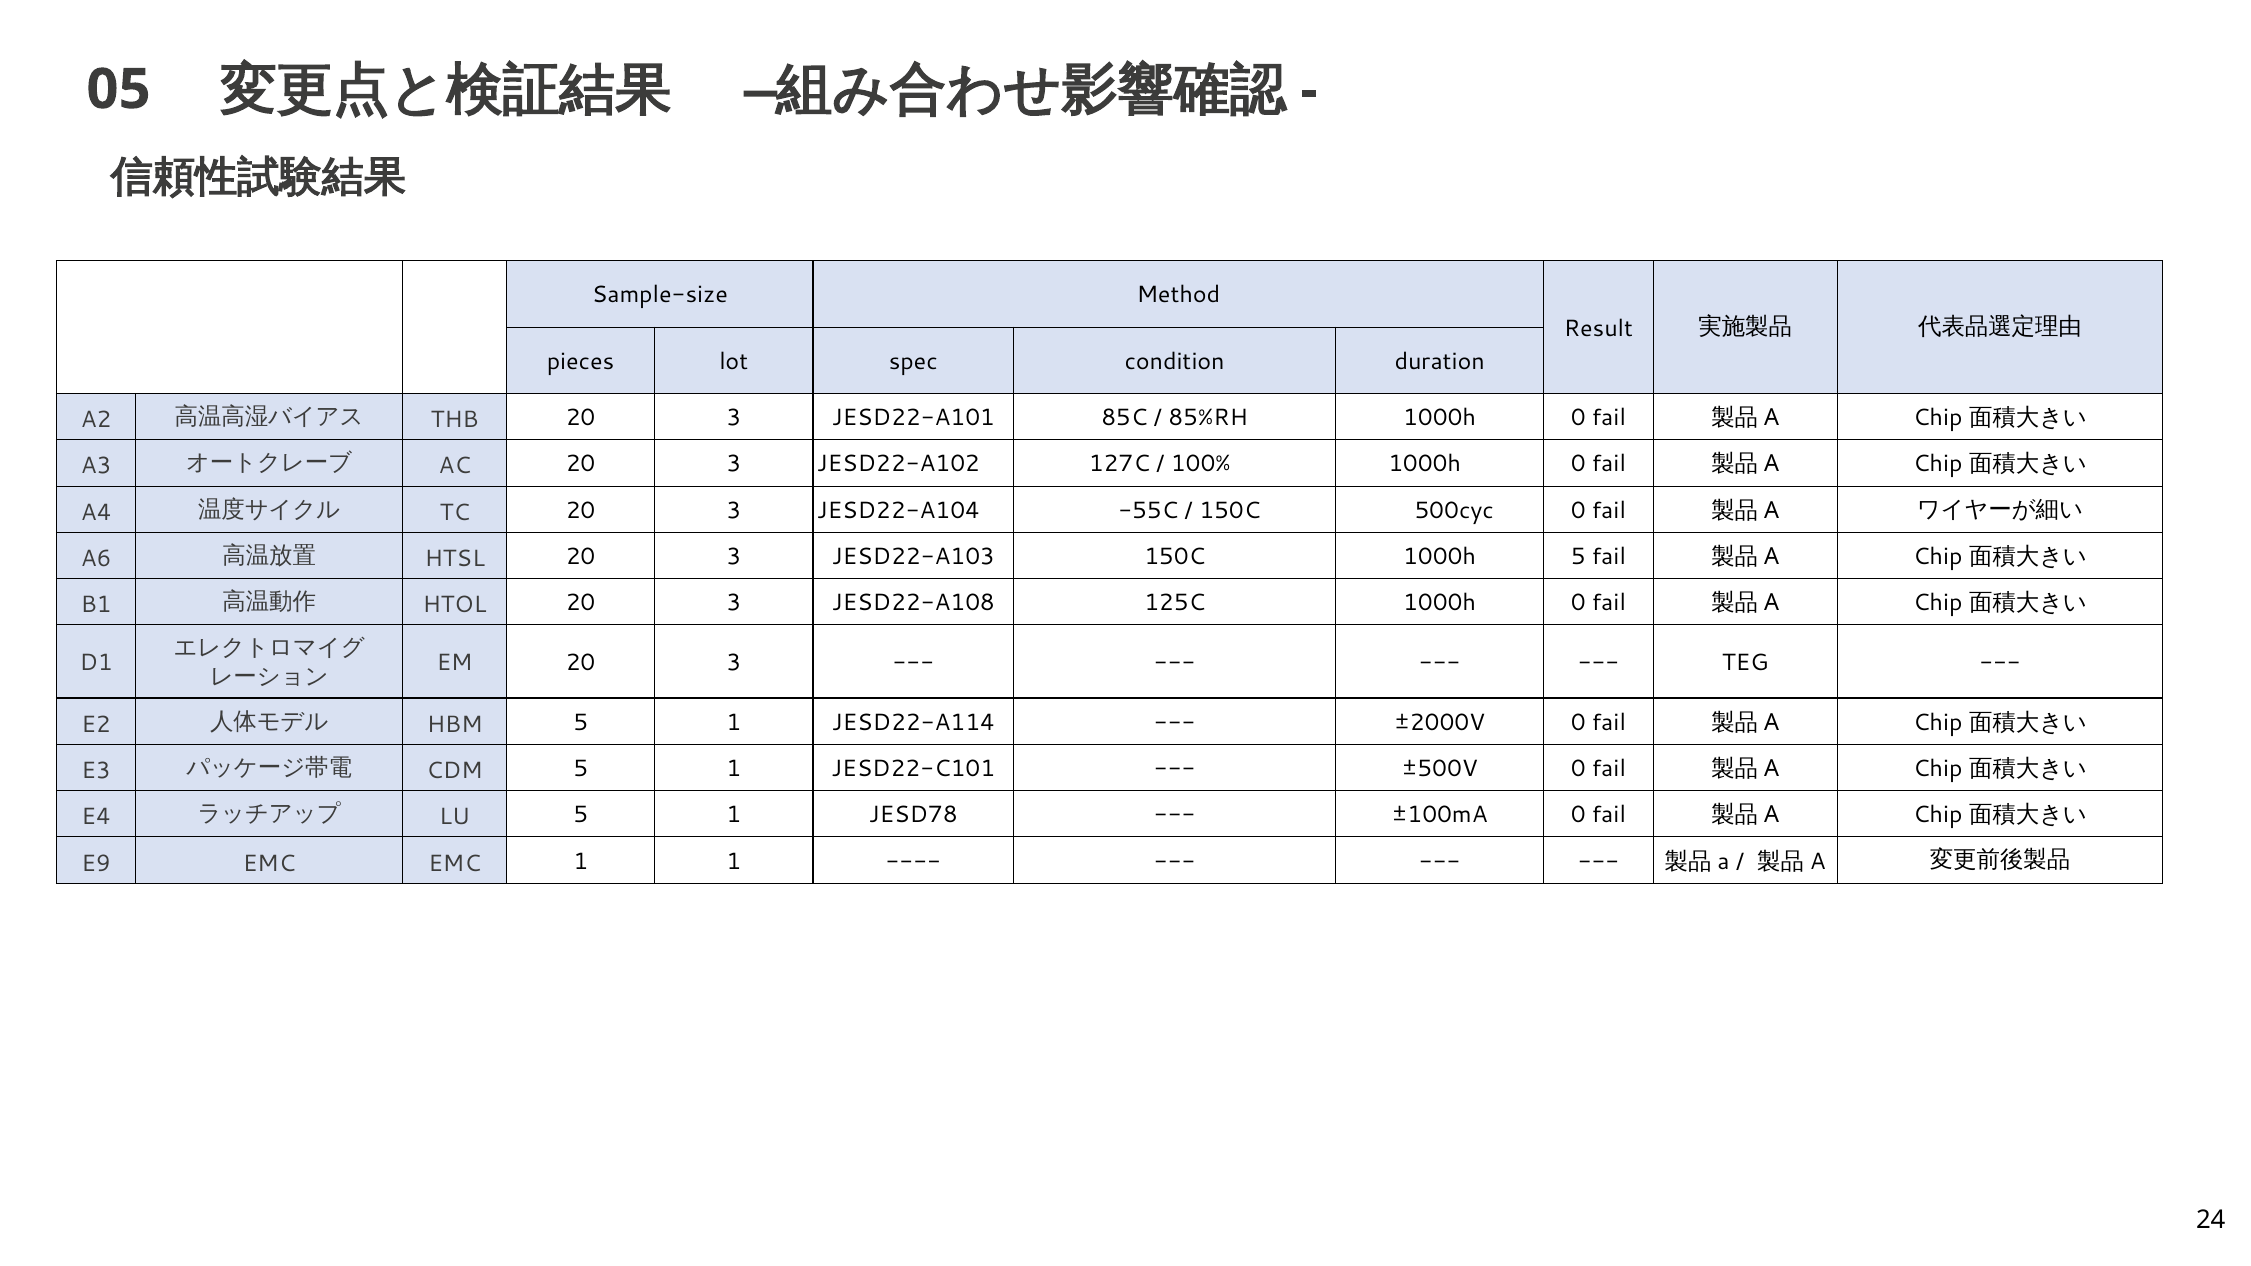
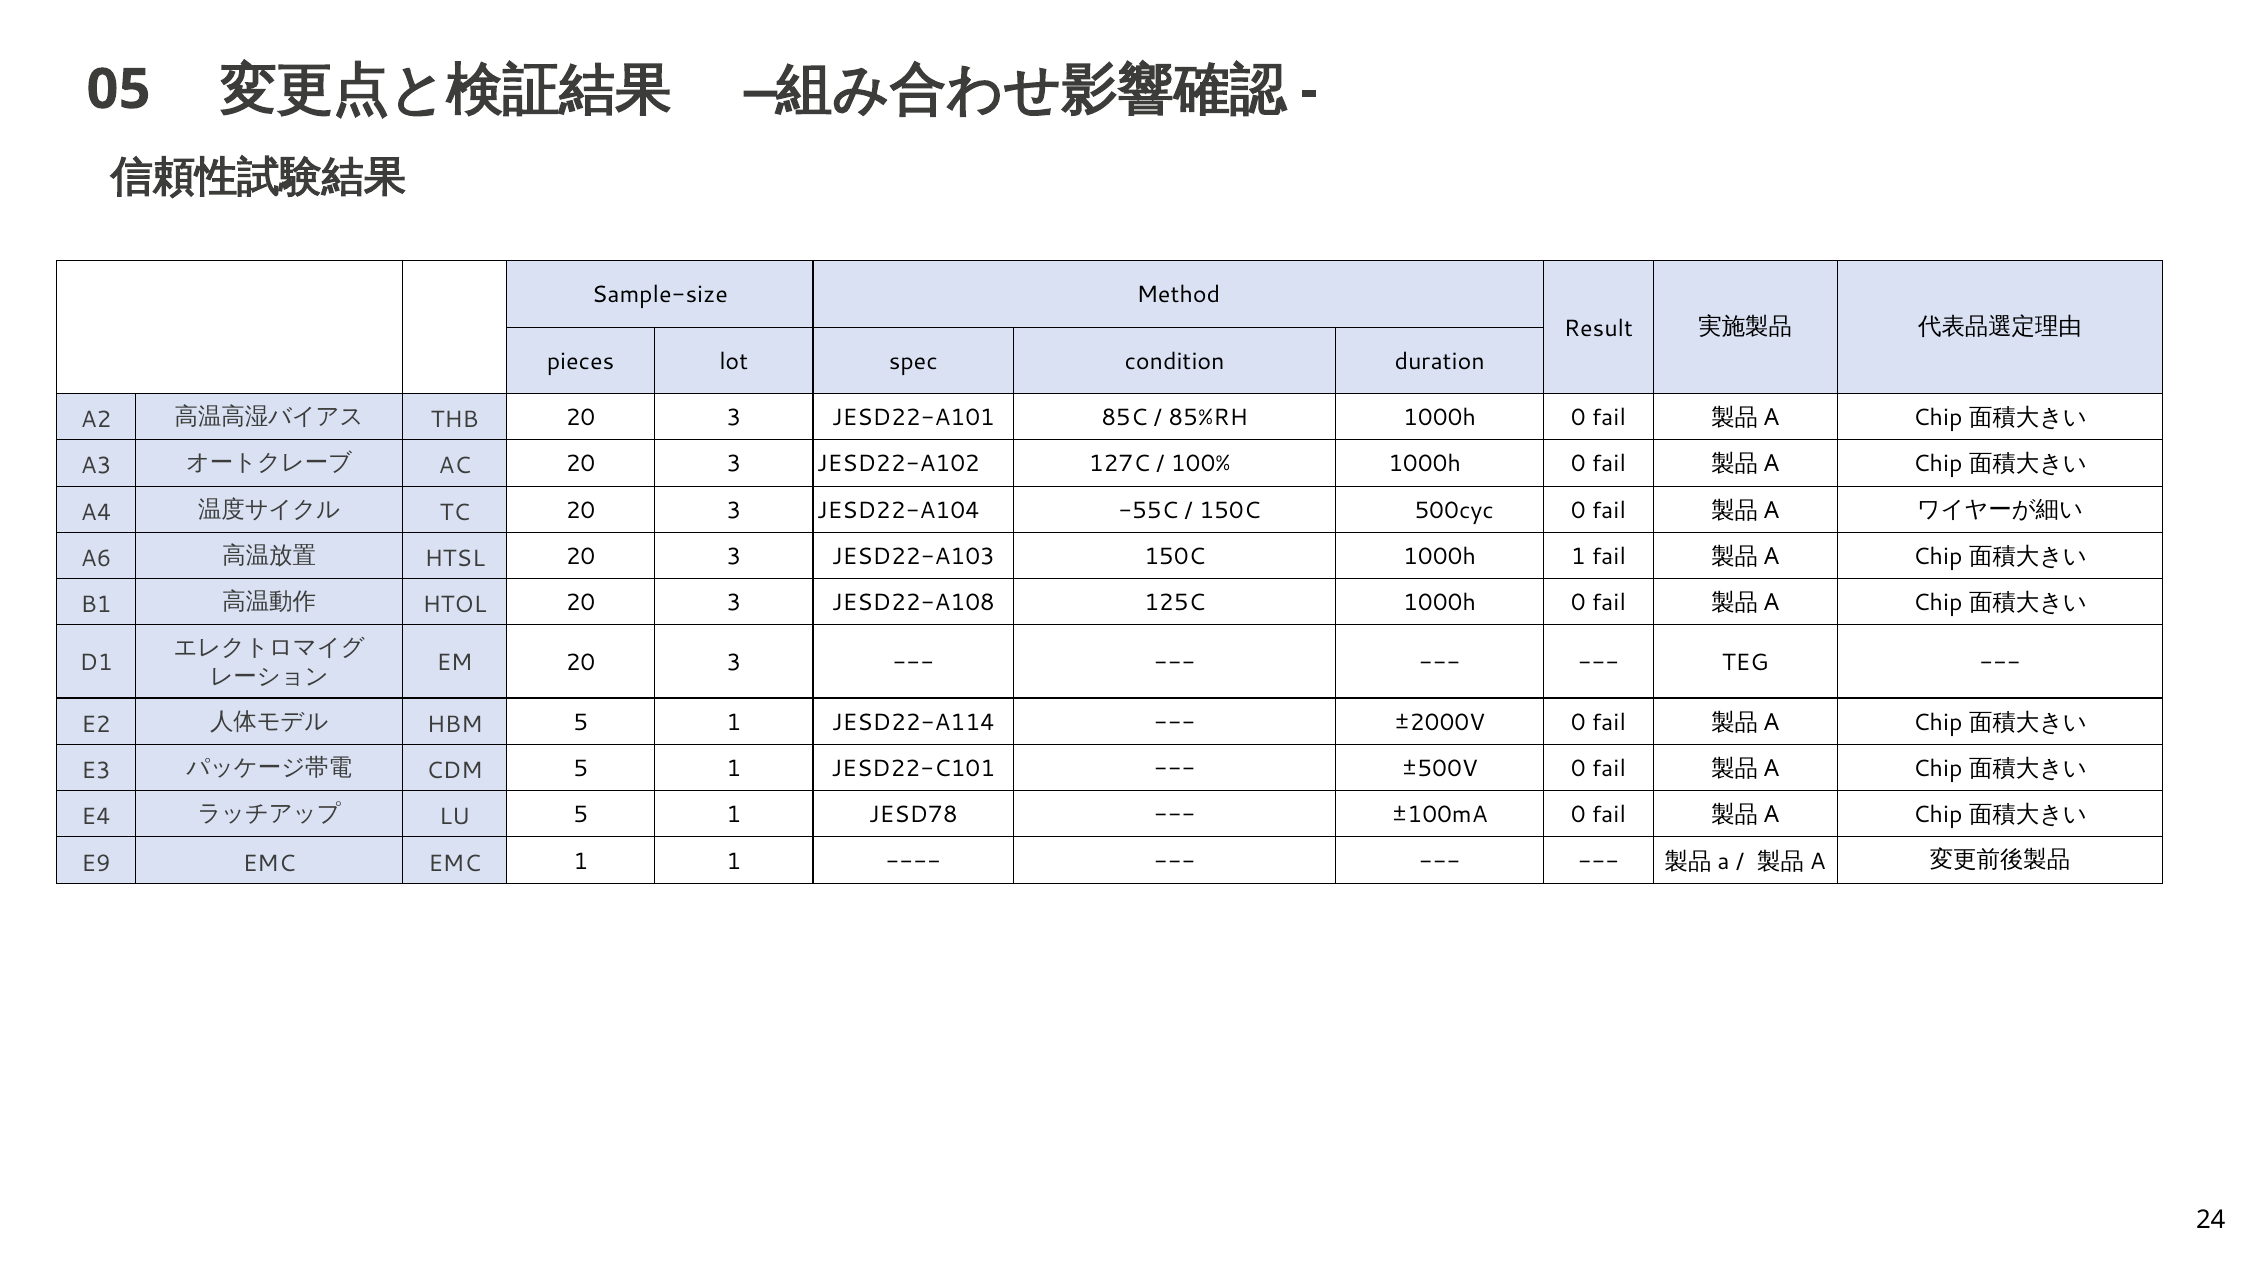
1000h 5: 5 -> 1 (1578, 557)
